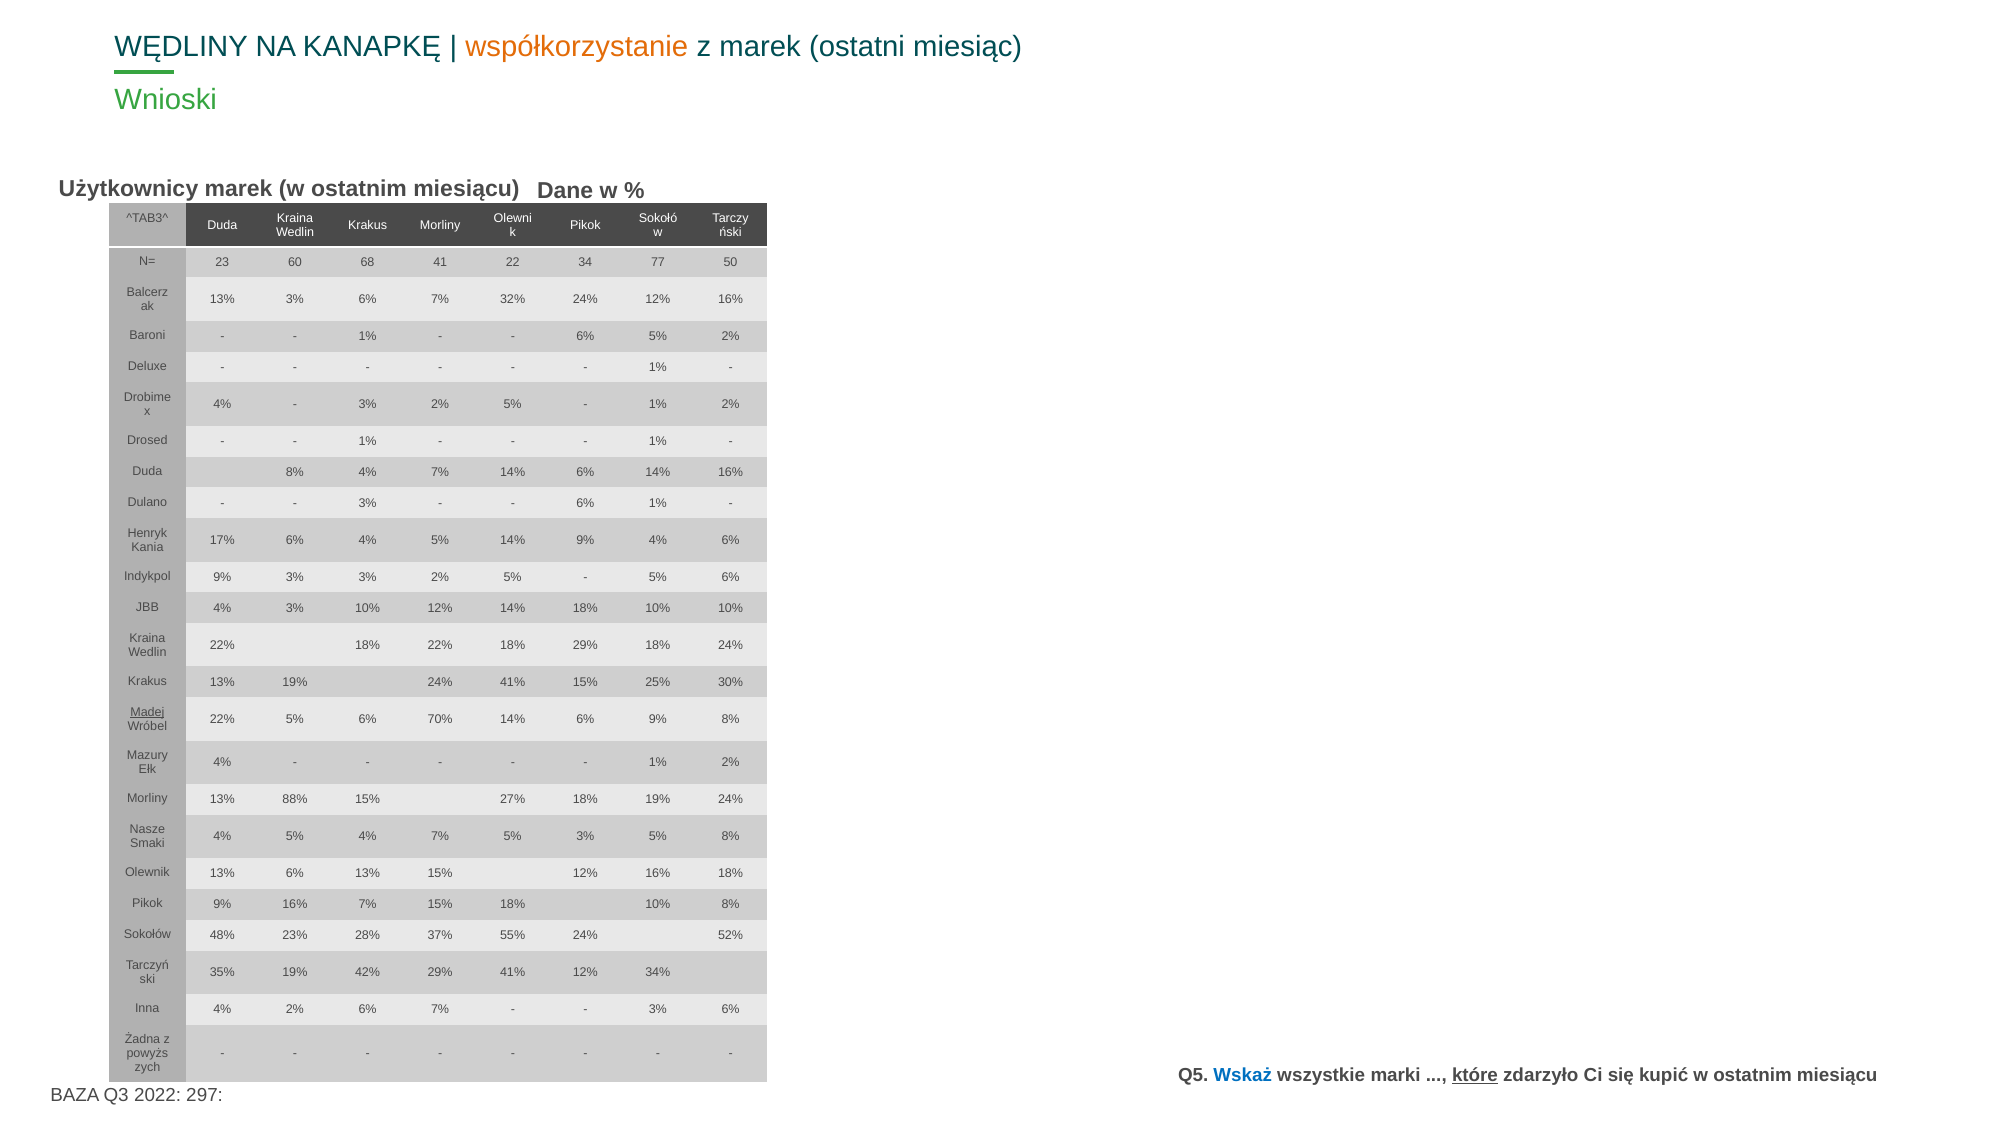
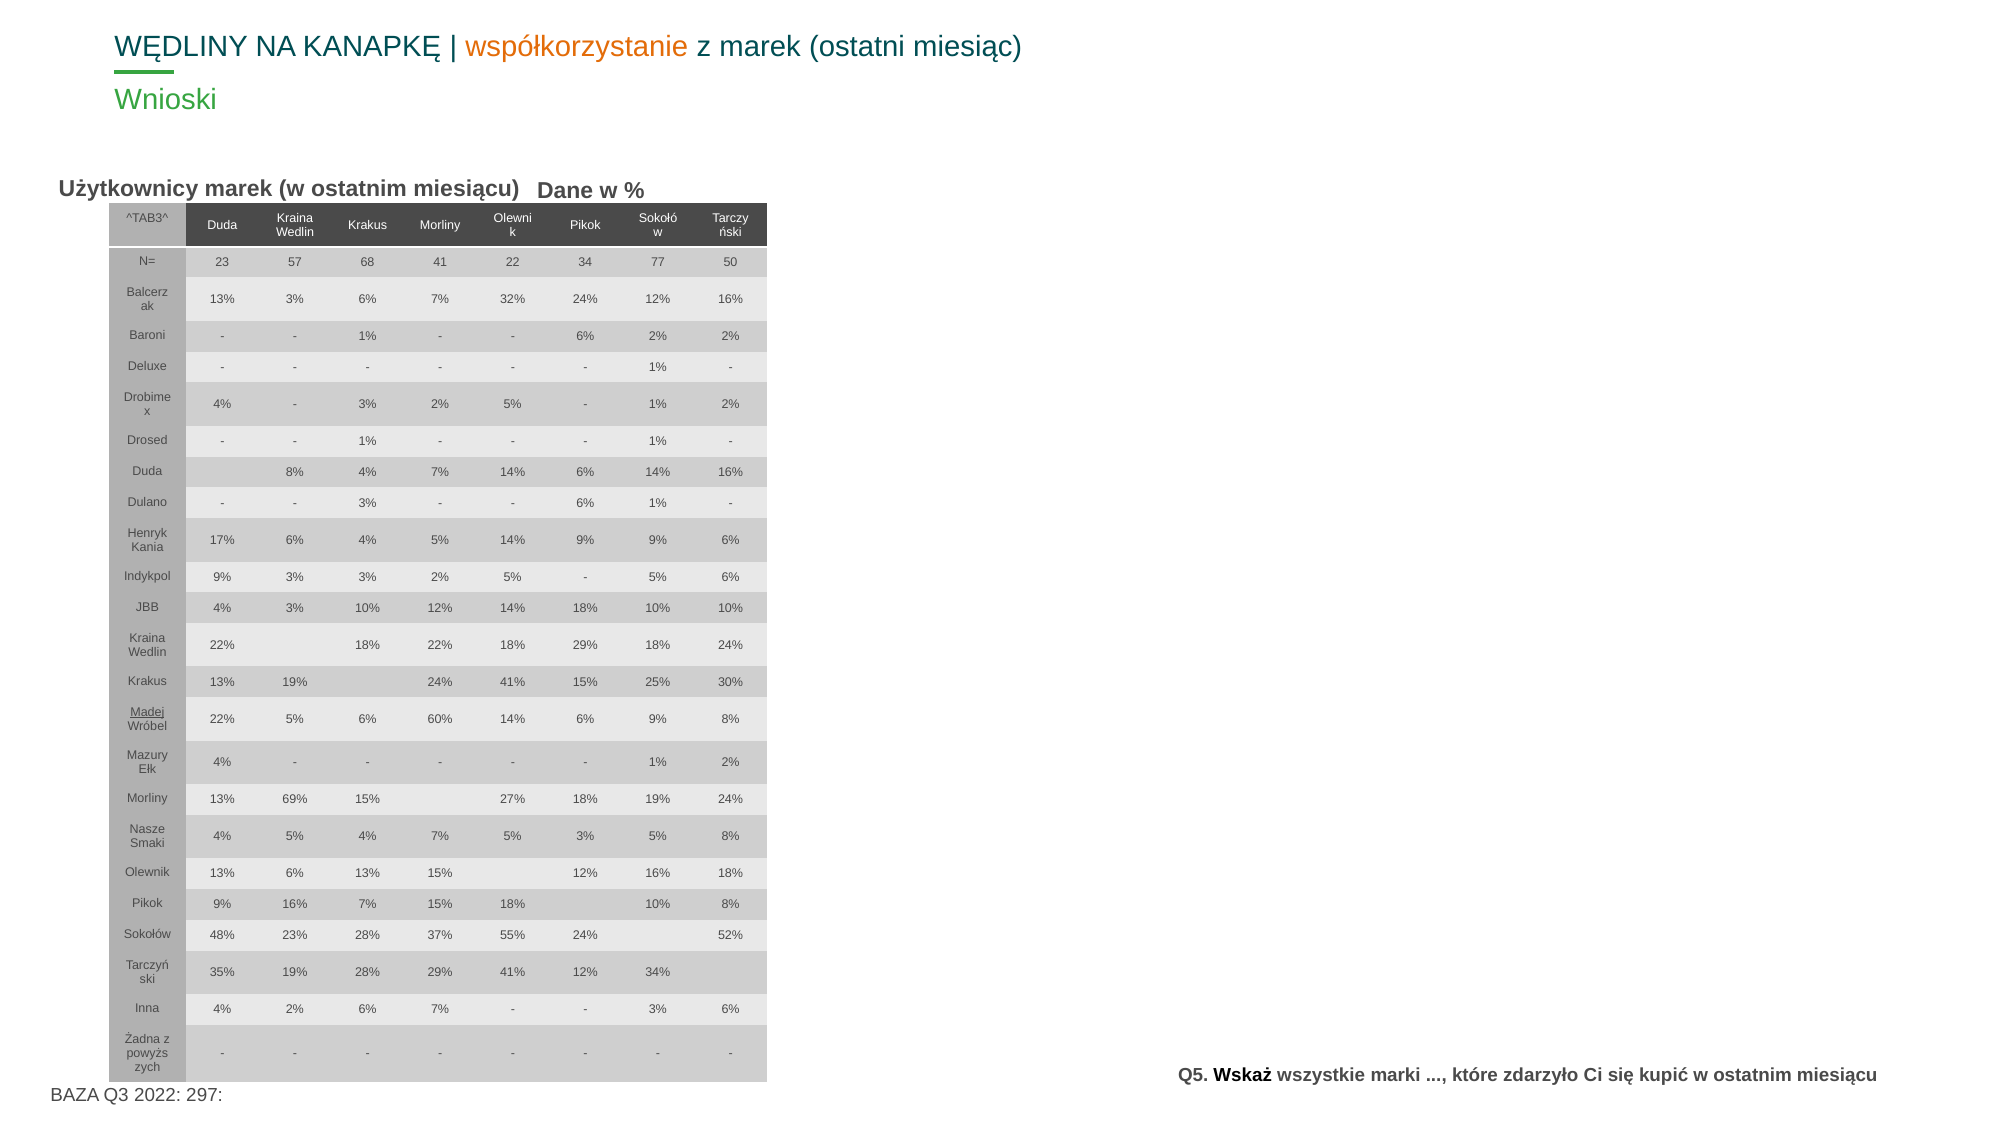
60: 60 -> 57 (295, 262)
6% 5%: 5% -> 2% (658, 336)
9% 4%: 4% -> 9% (658, 540)
70%: 70% -> 60% (440, 719)
88%: 88% -> 69% (295, 799)
19% 42%: 42% -> 28% (368, 972)
Wskaż colour: blue -> black (1243, 1076)
które underline: present -> none (1475, 1076)
